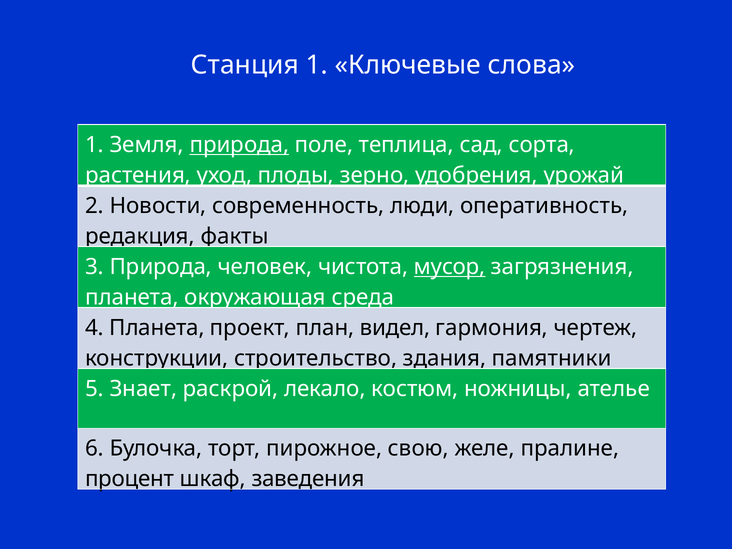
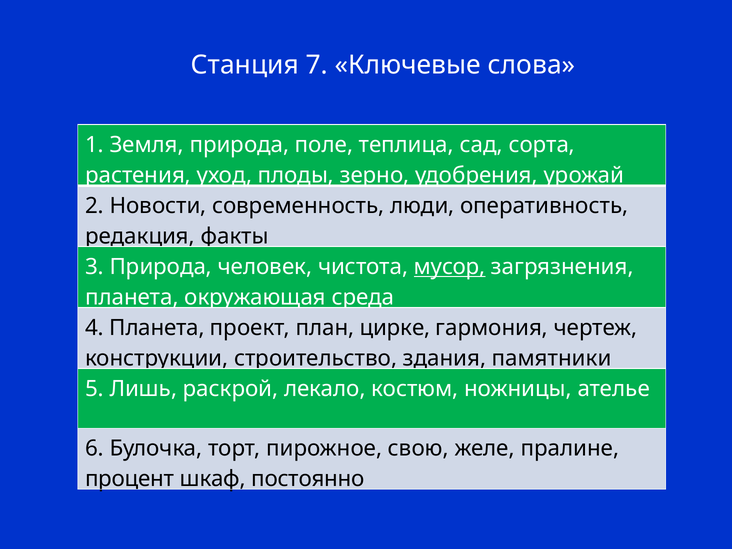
Станция 1: 1 -> 7 (317, 65)
природа underline: present -> none (239, 145)
видел: видел -> цирке (395, 328)
Знает: Знает -> Лишь (143, 389)
заведения: заведения -> постоянно (308, 479)
